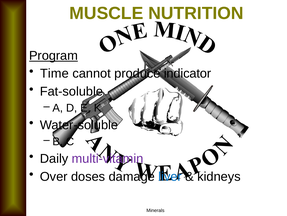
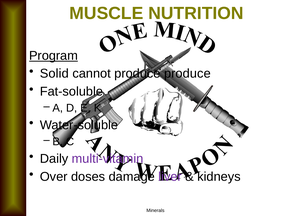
Time: Time -> Solid (54, 73)
produce indicator: indicator -> produce (187, 73)
liver colour: blue -> purple (170, 176)
